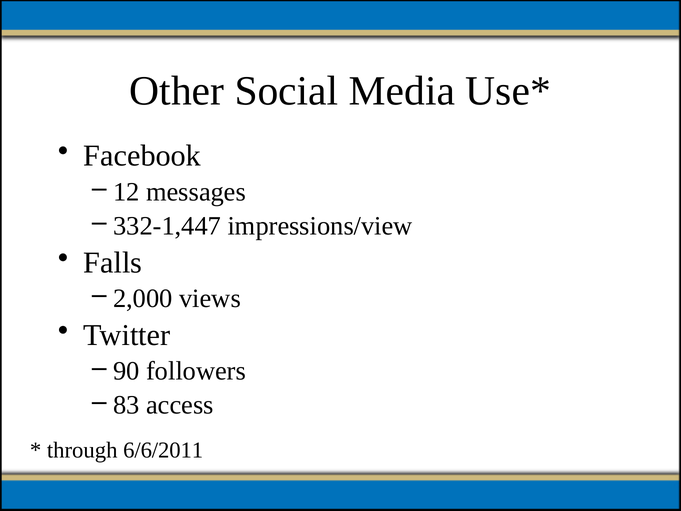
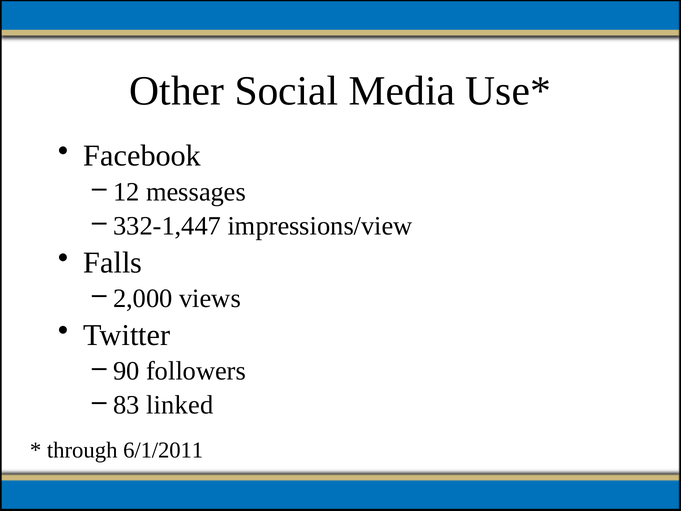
access: access -> linked (180, 405)
6/6/2011: 6/6/2011 -> 6/1/2011 (163, 450)
